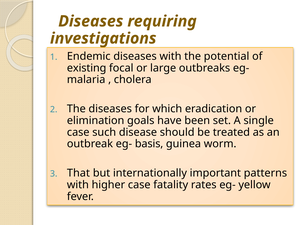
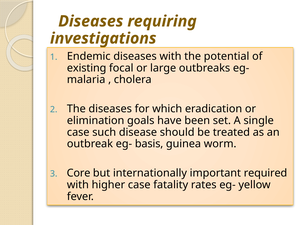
That: That -> Core (79, 173)
patterns: patterns -> required (265, 173)
